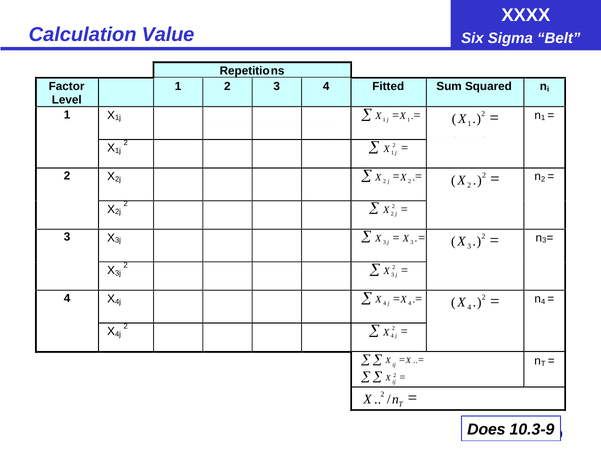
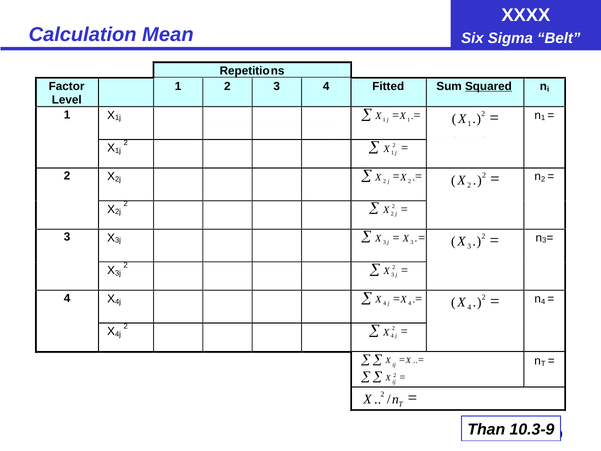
Value: Value -> Mean (168, 34)
Squared underline: none -> present (488, 86)
Does: Does -> Than (486, 429)
